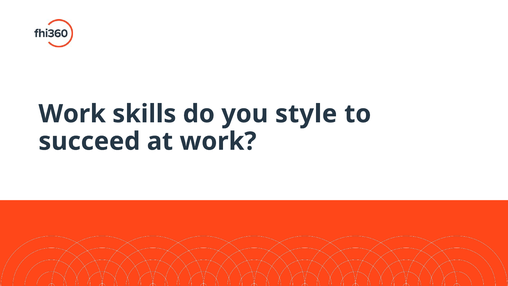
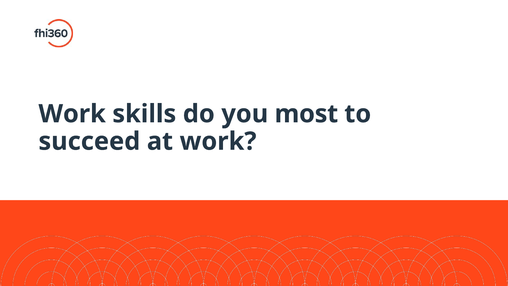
style: style -> most (306, 114)
